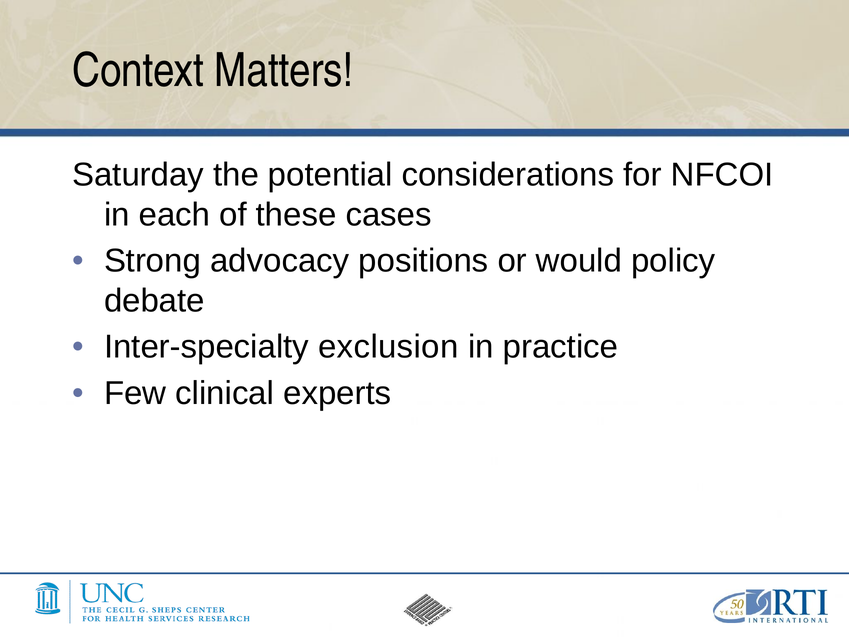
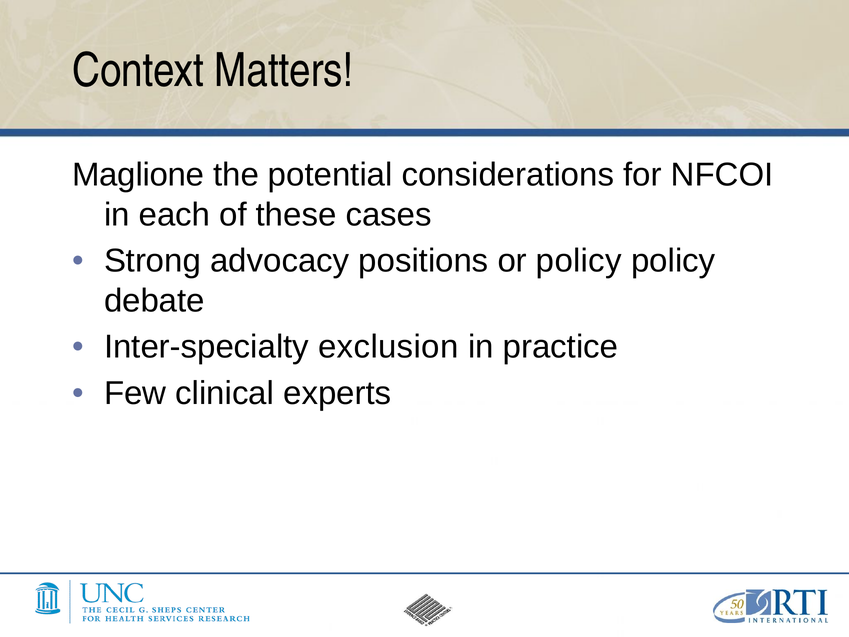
Saturday: Saturday -> Maglione (138, 175)
or would: would -> policy (579, 261)
